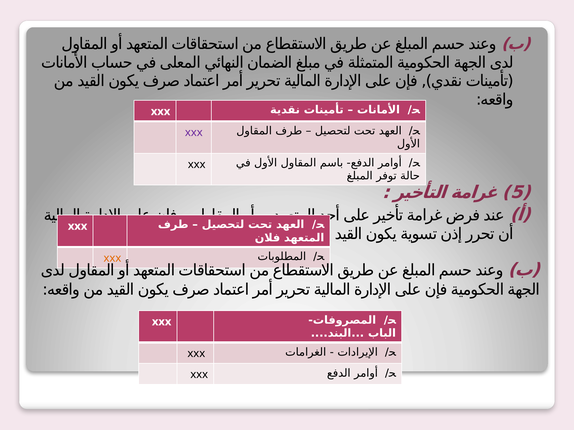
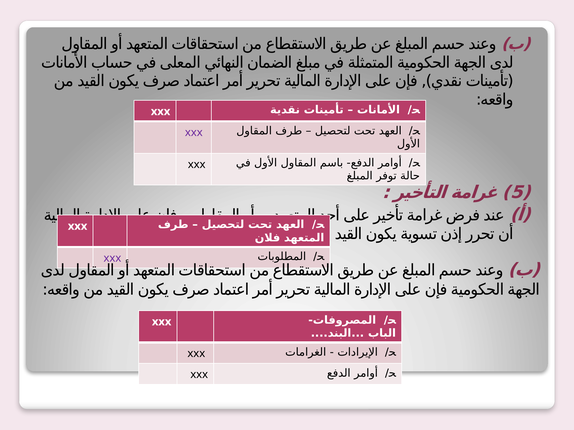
xxx colour: orange -> purple (112, 258)
